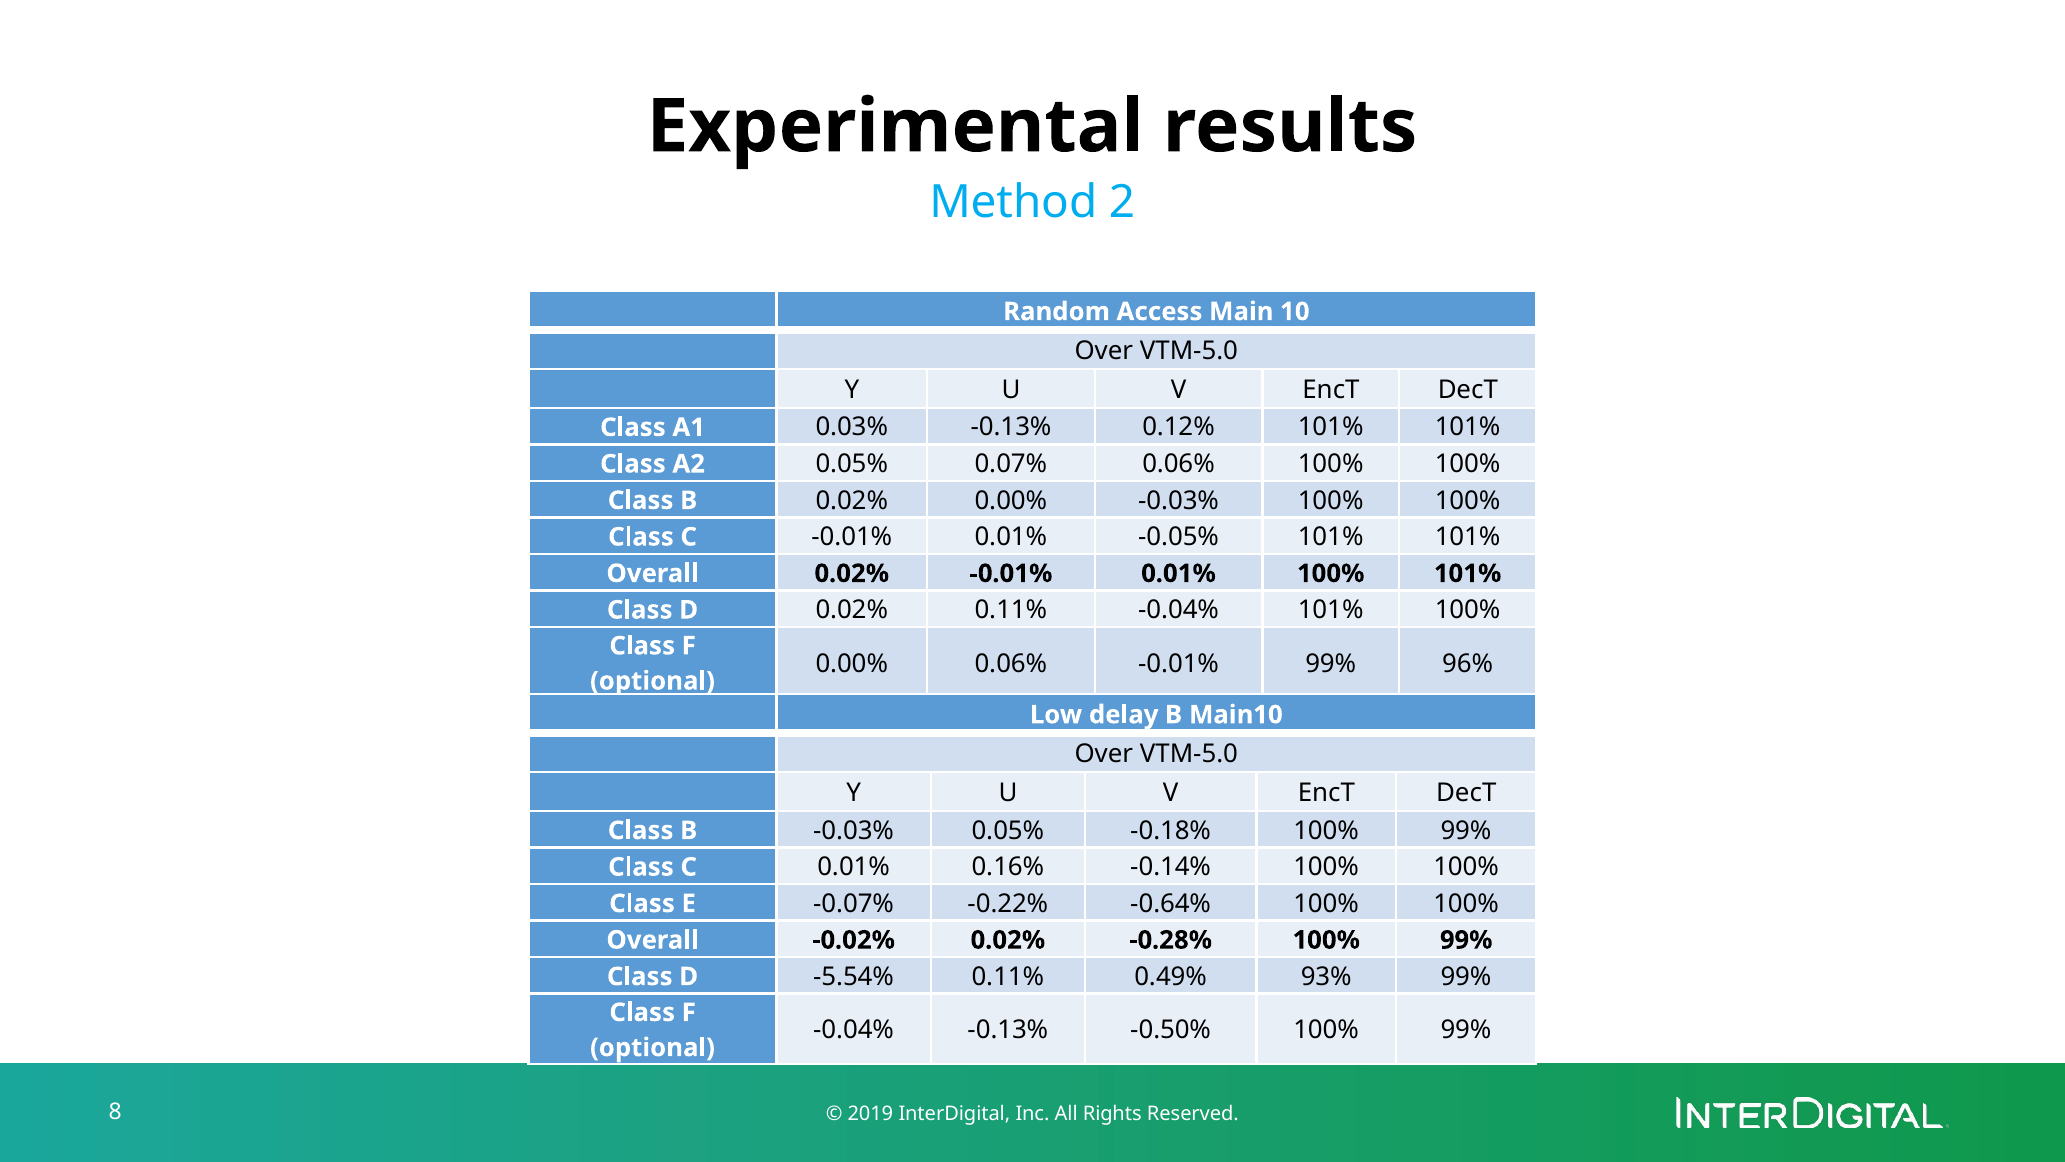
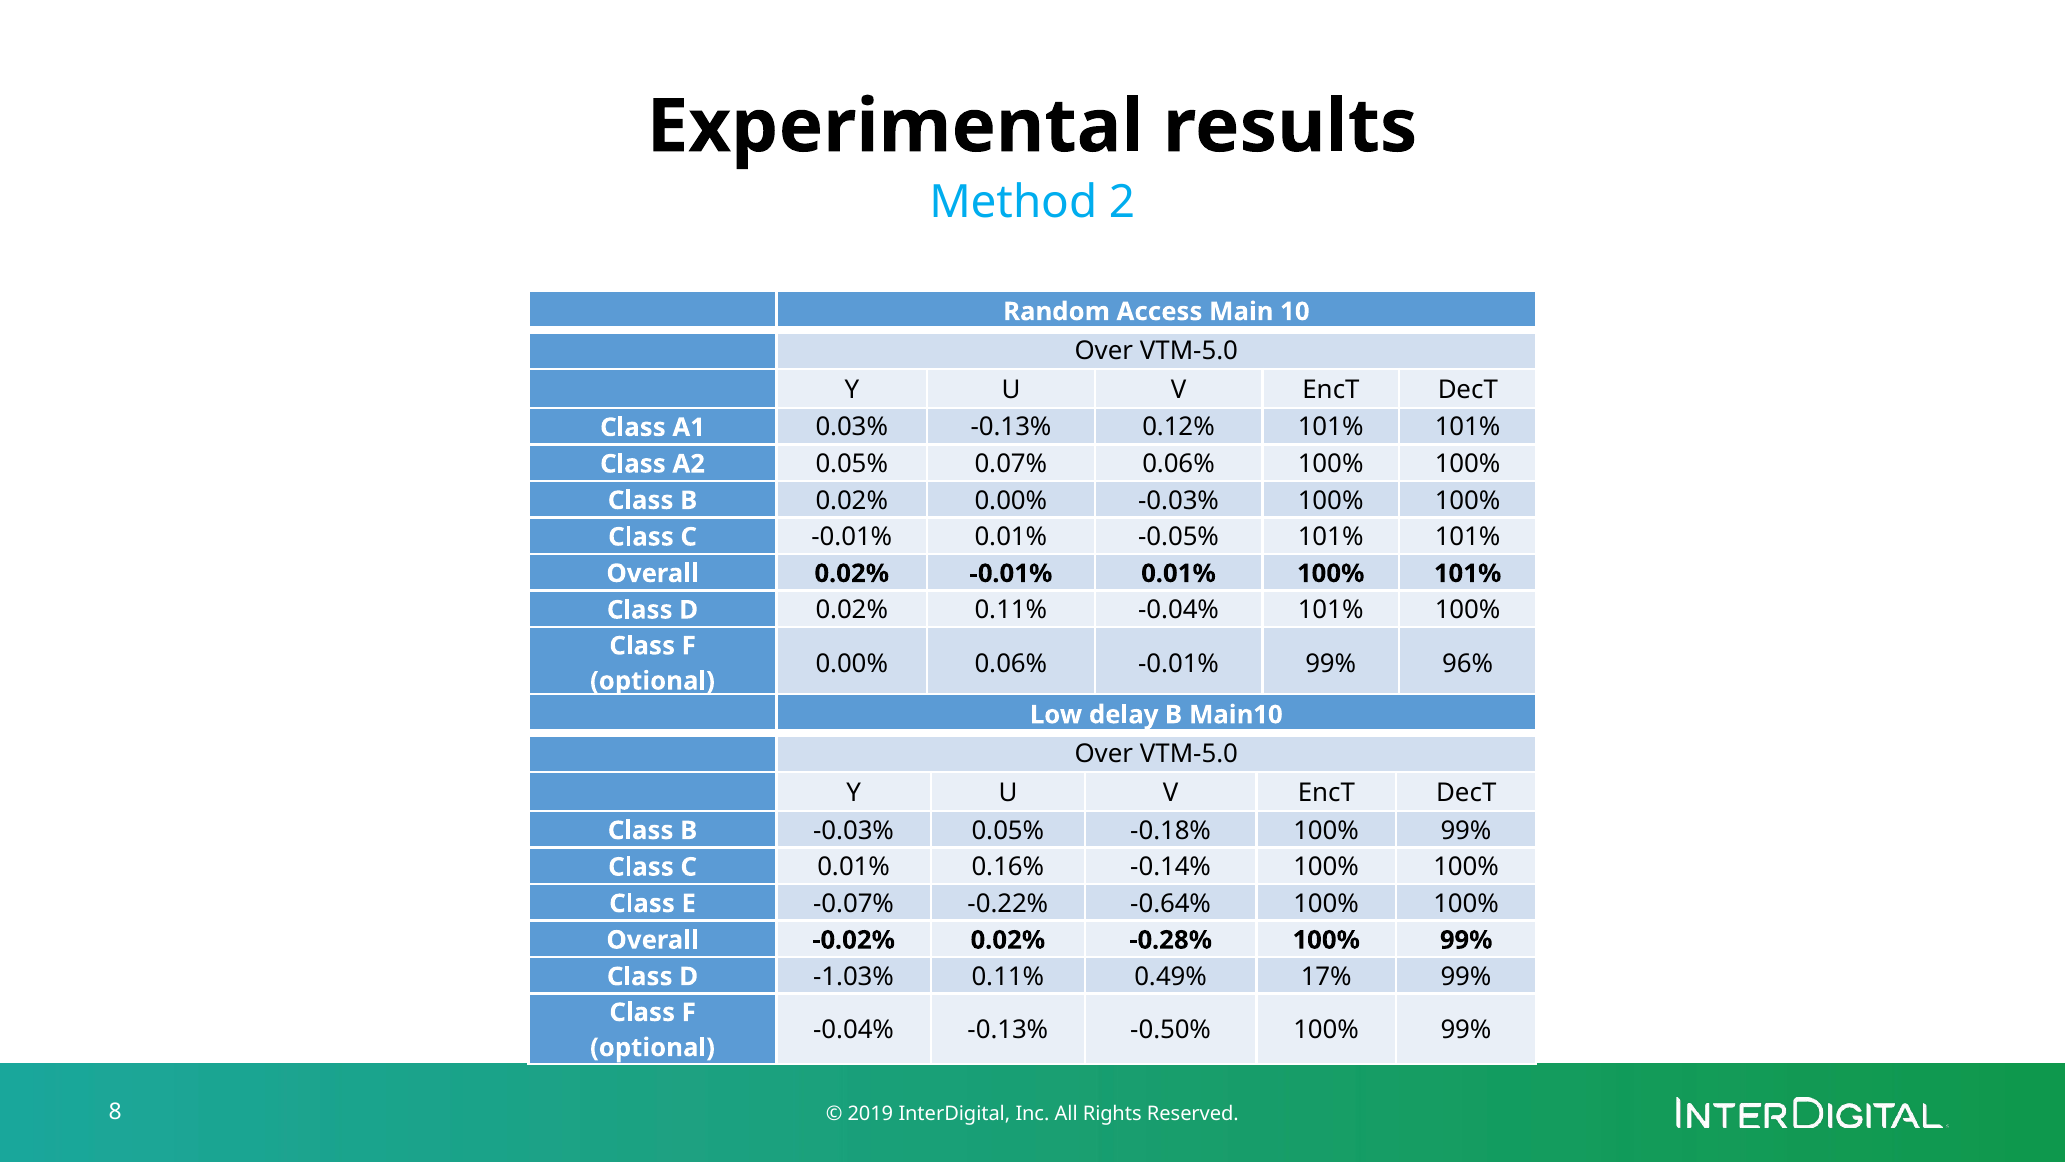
-5.54%: -5.54% -> -1.03% (854, 976)
93%: 93% -> 17% (1326, 976)
